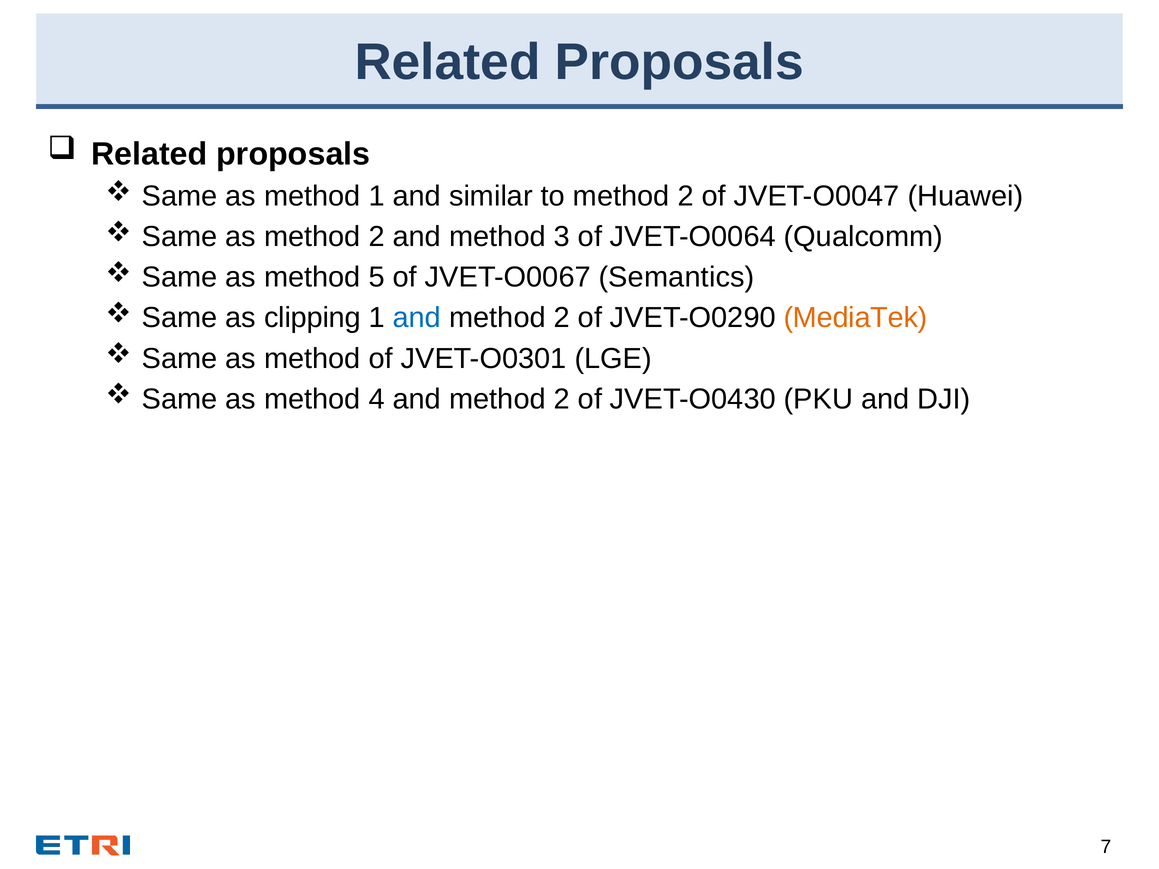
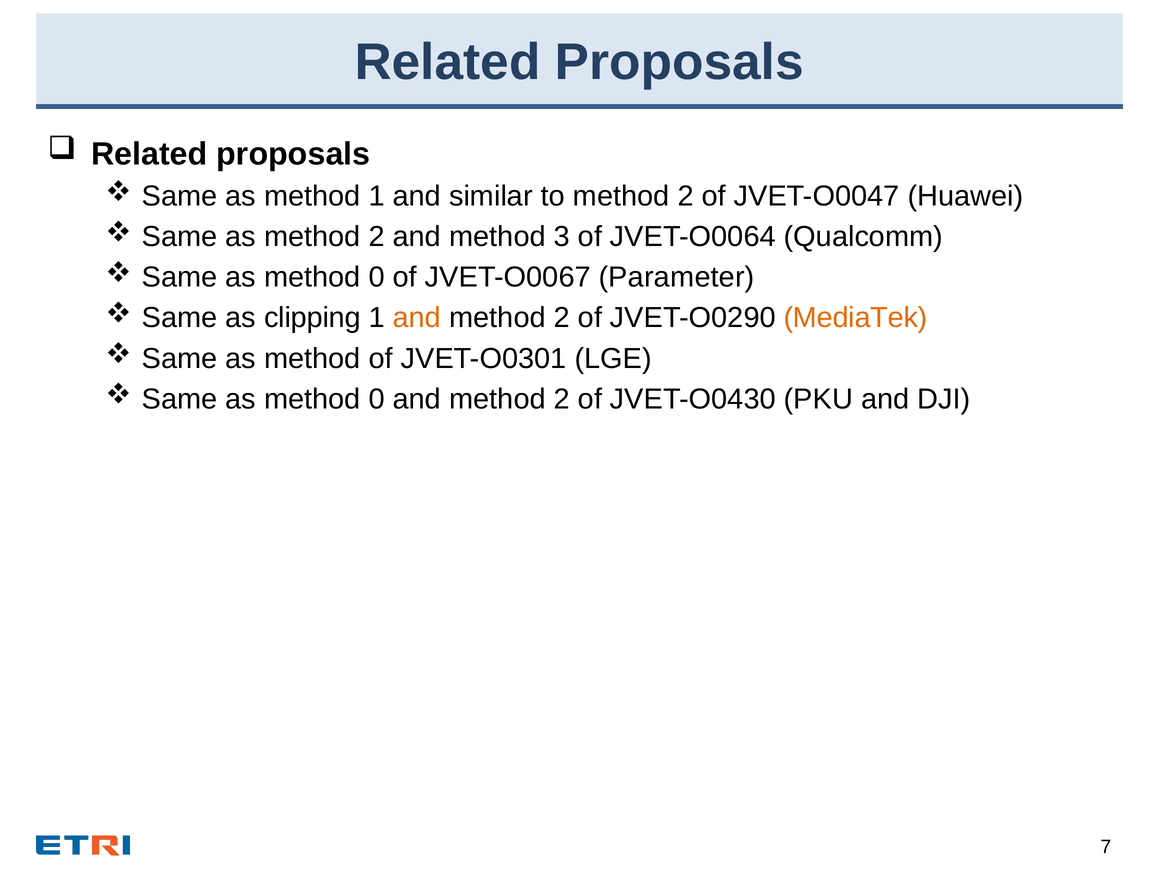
5: 5 -> 0 (377, 277)
Semantics: Semantics -> Parameter (677, 277)
and colour: blue -> orange (417, 318)
4: 4 -> 0 (377, 399)
